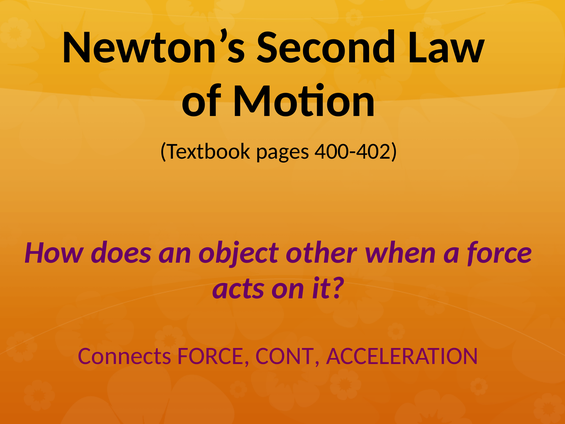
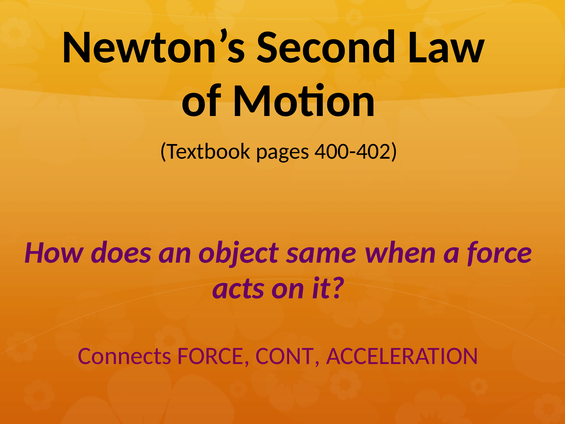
other: other -> same (321, 252)
